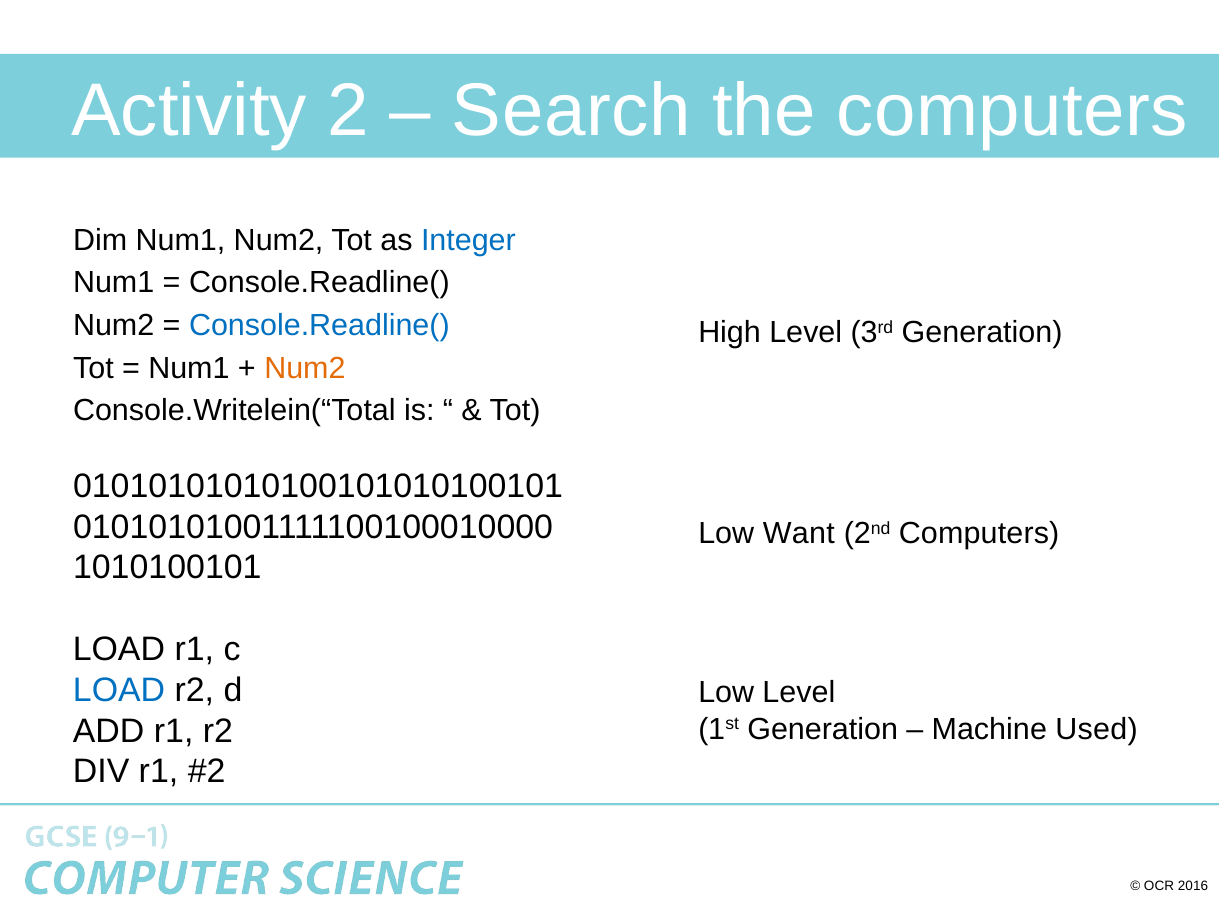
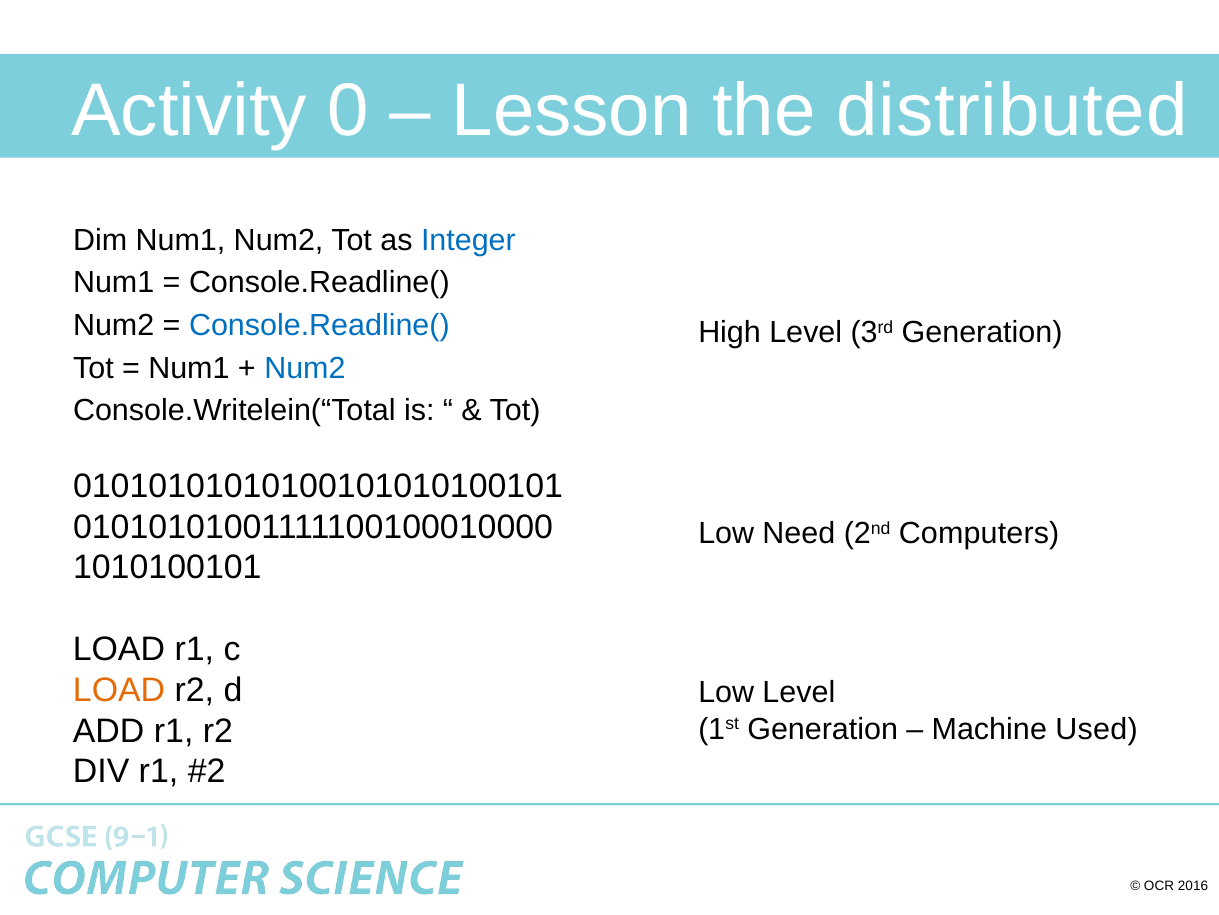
2: 2 -> 0 (348, 111)
Search: Search -> Lesson (572, 111)
the computers: computers -> distributed (1012, 111)
Num2 colour: orange -> blue (305, 368)
Want: Want -> Need (799, 533)
LOAD colour: blue -> orange (119, 690)
